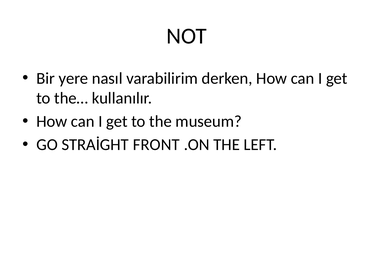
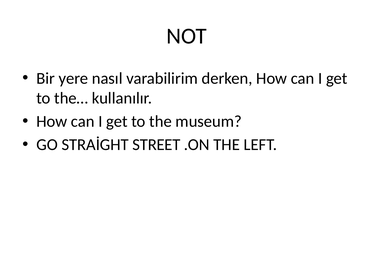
FRONT: FRONT -> STREET (156, 145)
